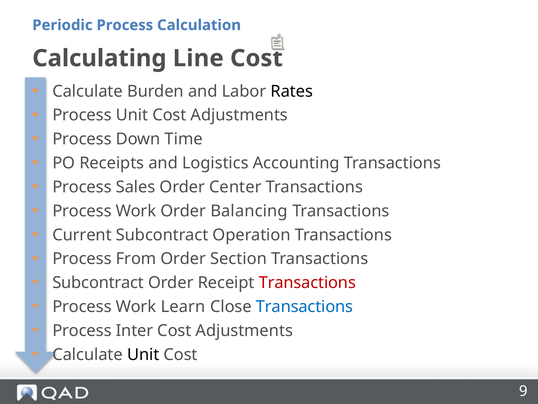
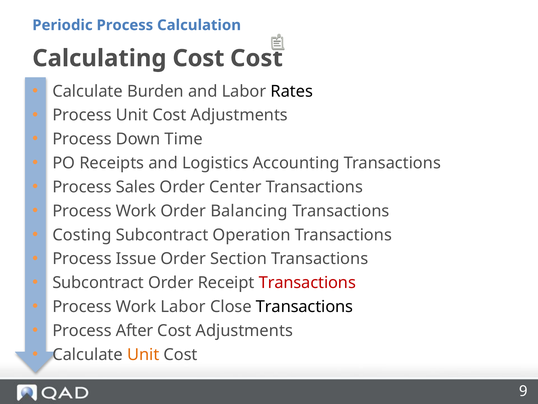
Calculating Line: Line -> Cost (198, 58)
Current: Current -> Costing (82, 235)
From: From -> Issue (136, 259)
Work Learn: Learn -> Labor (183, 306)
Transactions colour: blue -> black (305, 306)
Inter: Inter -> After (135, 330)
Unit colour: black -> orange (143, 354)
